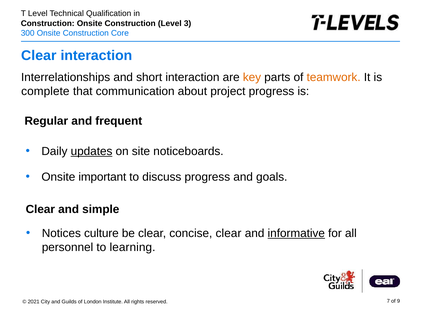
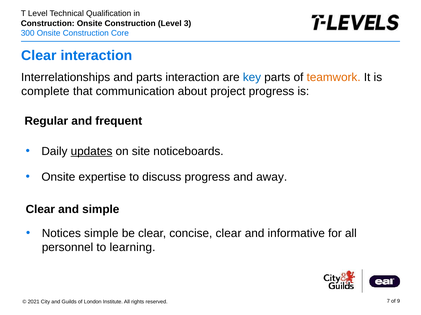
and short: short -> parts (149, 77)
key colour: orange -> blue (252, 77)
important: important -> expertise (102, 177)
goals: goals -> away (272, 177)
Notices culture: culture -> simple (101, 234)
informative underline: present -> none (296, 234)
